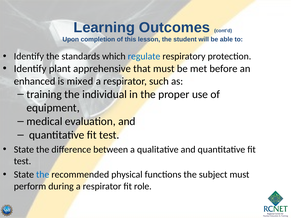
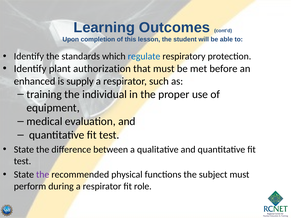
apprehensive: apprehensive -> authorization (102, 69)
mixed: mixed -> supply (80, 81)
the colour: blue -> purple (43, 175)
